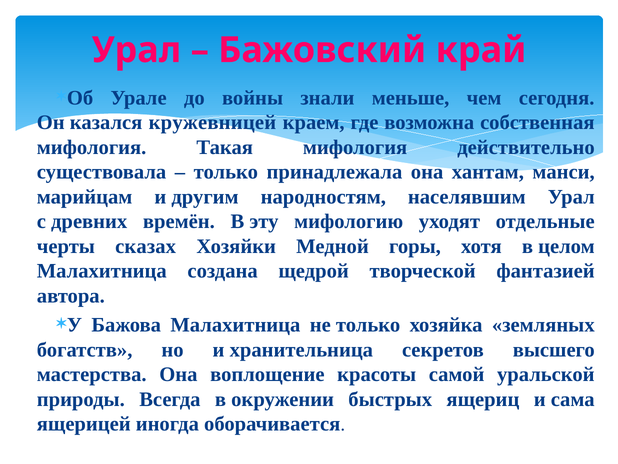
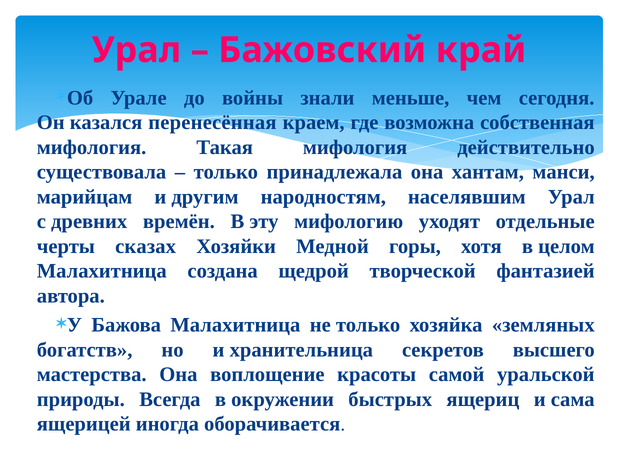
кружевницей: кружевницей -> перенесённая (212, 122)
